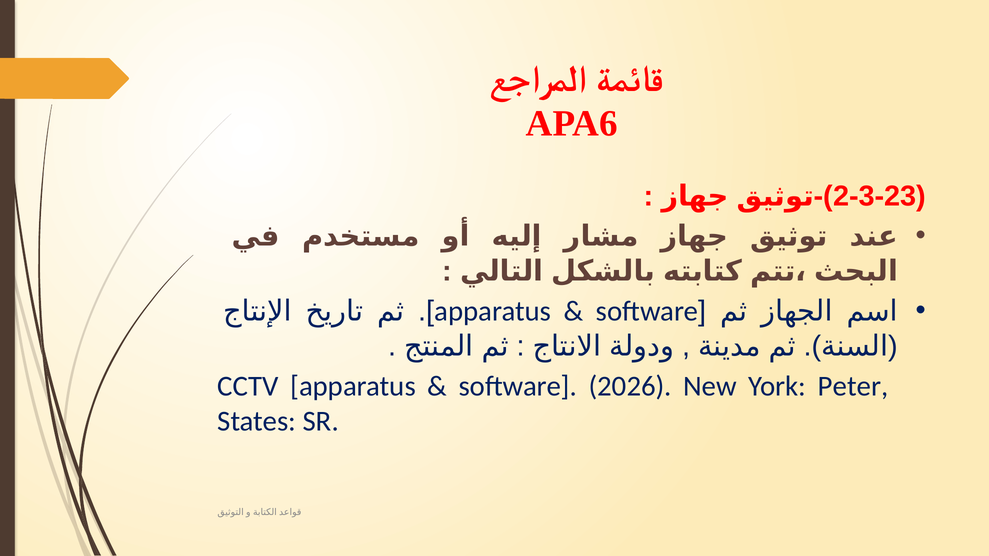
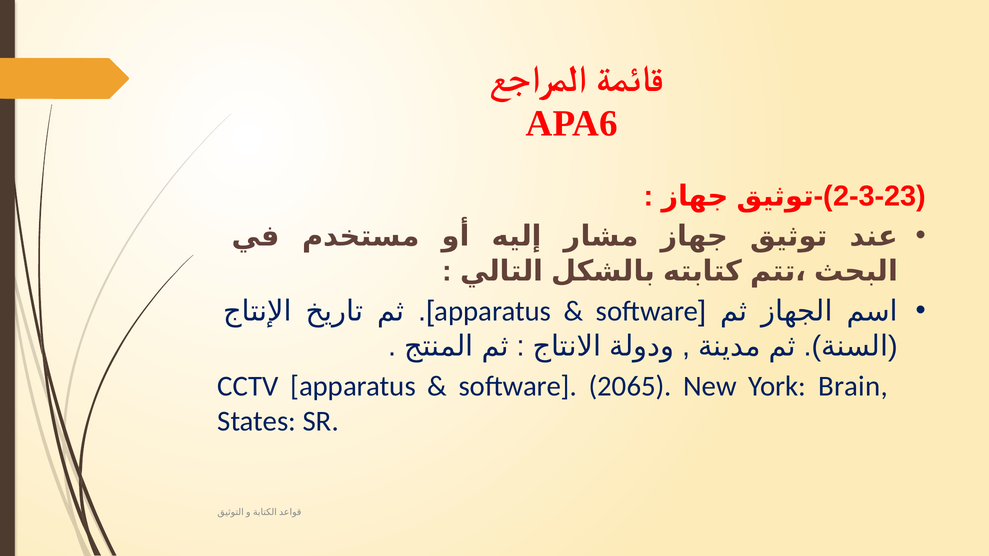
2026: 2026 -> 2065 (630, 387)
Peter: Peter -> Brain (853, 387)
